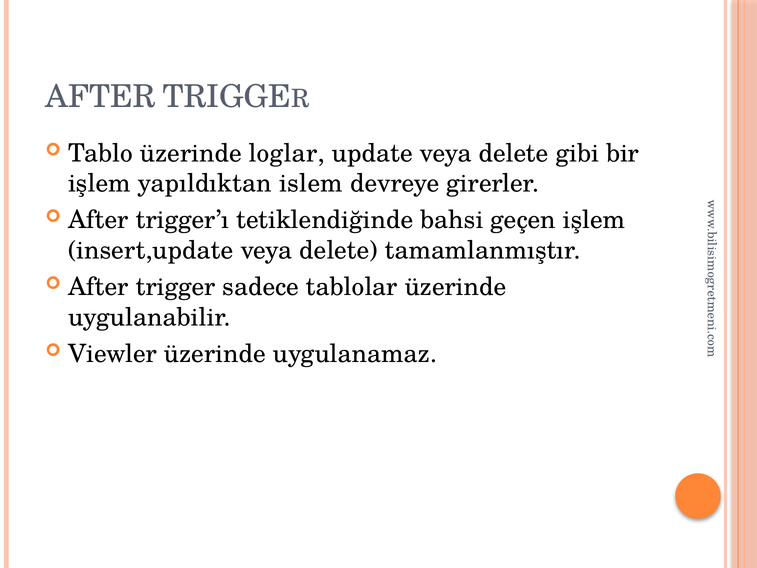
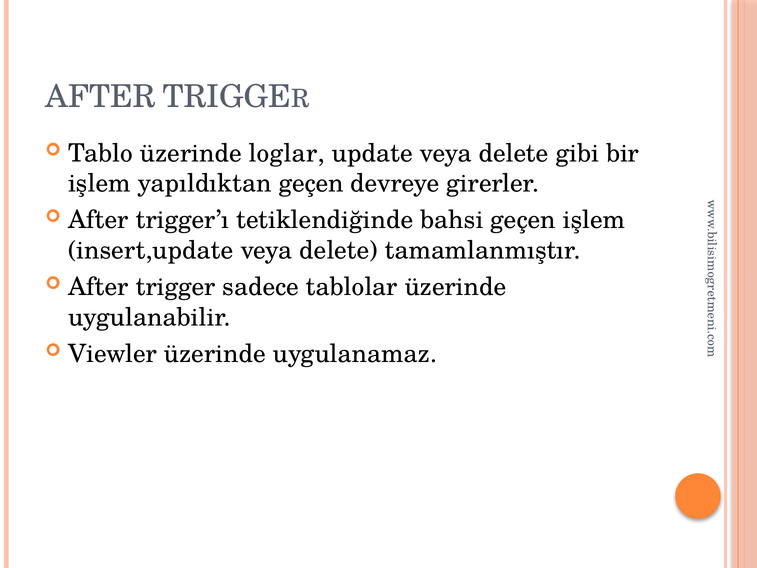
yapıldıktan islem: islem -> geçen (311, 183)
